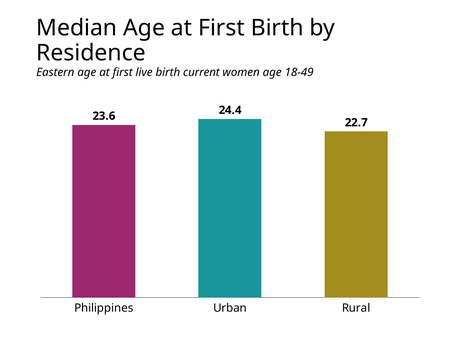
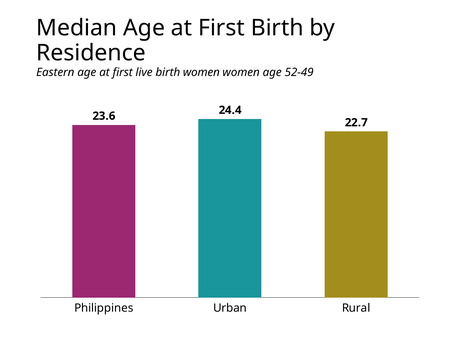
birth current: current -> women (201, 72)
18-49: 18-49 -> 52-49 (299, 72)
